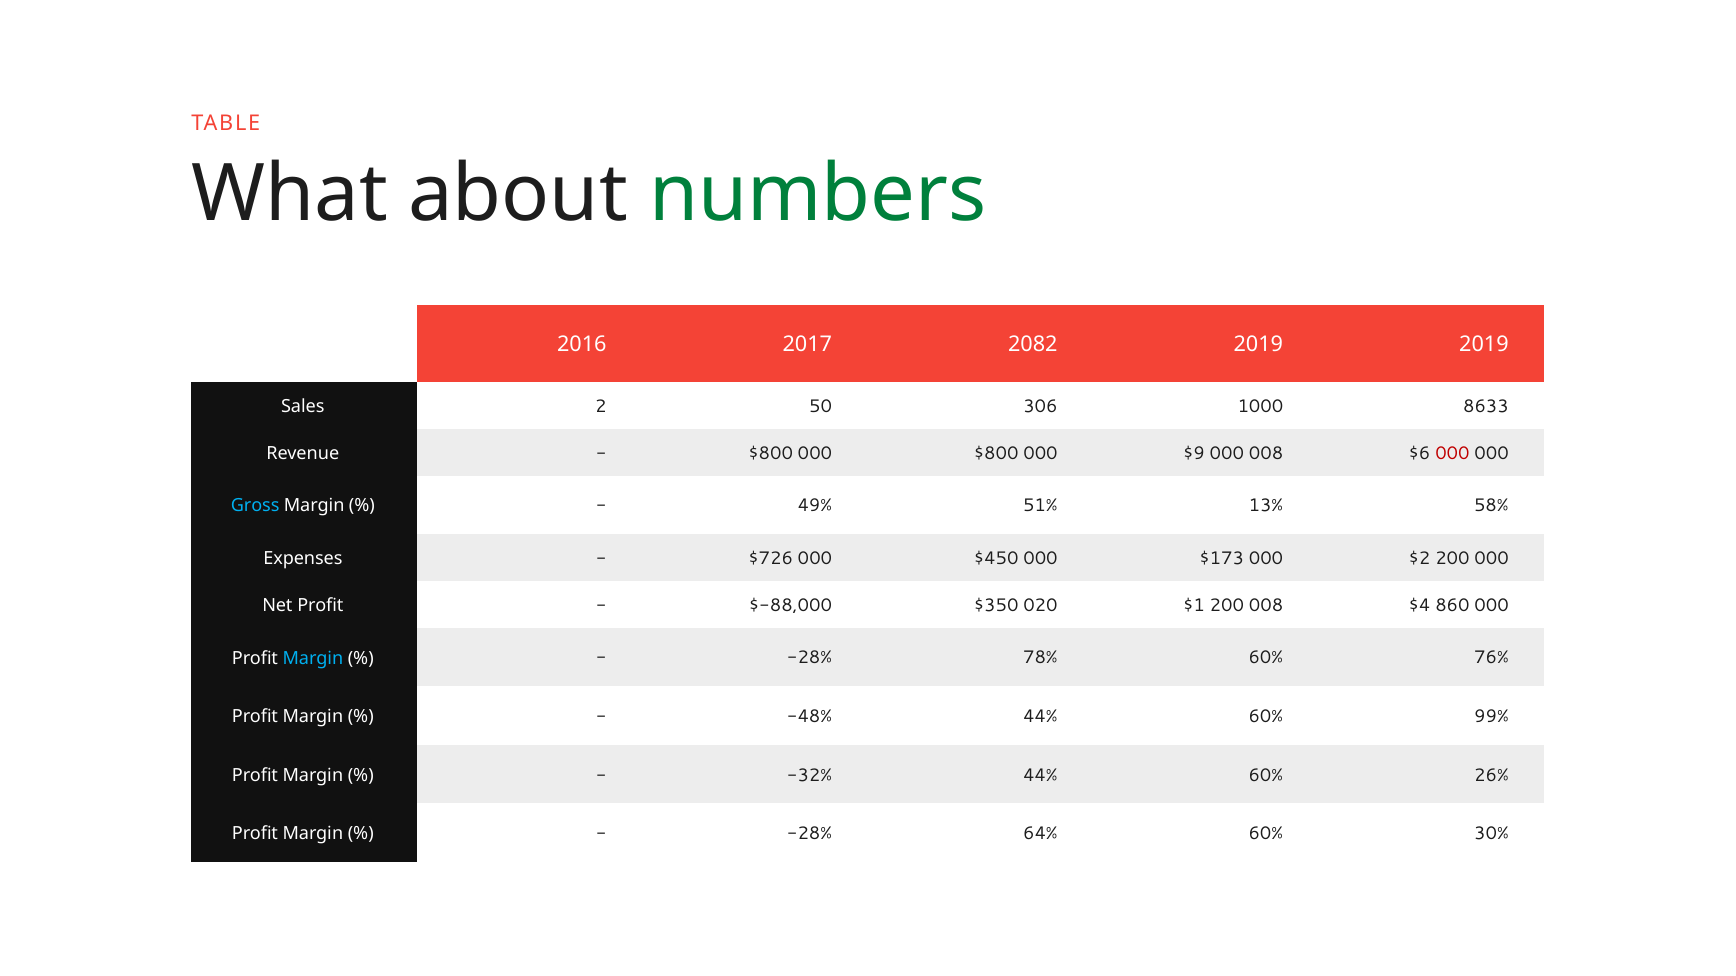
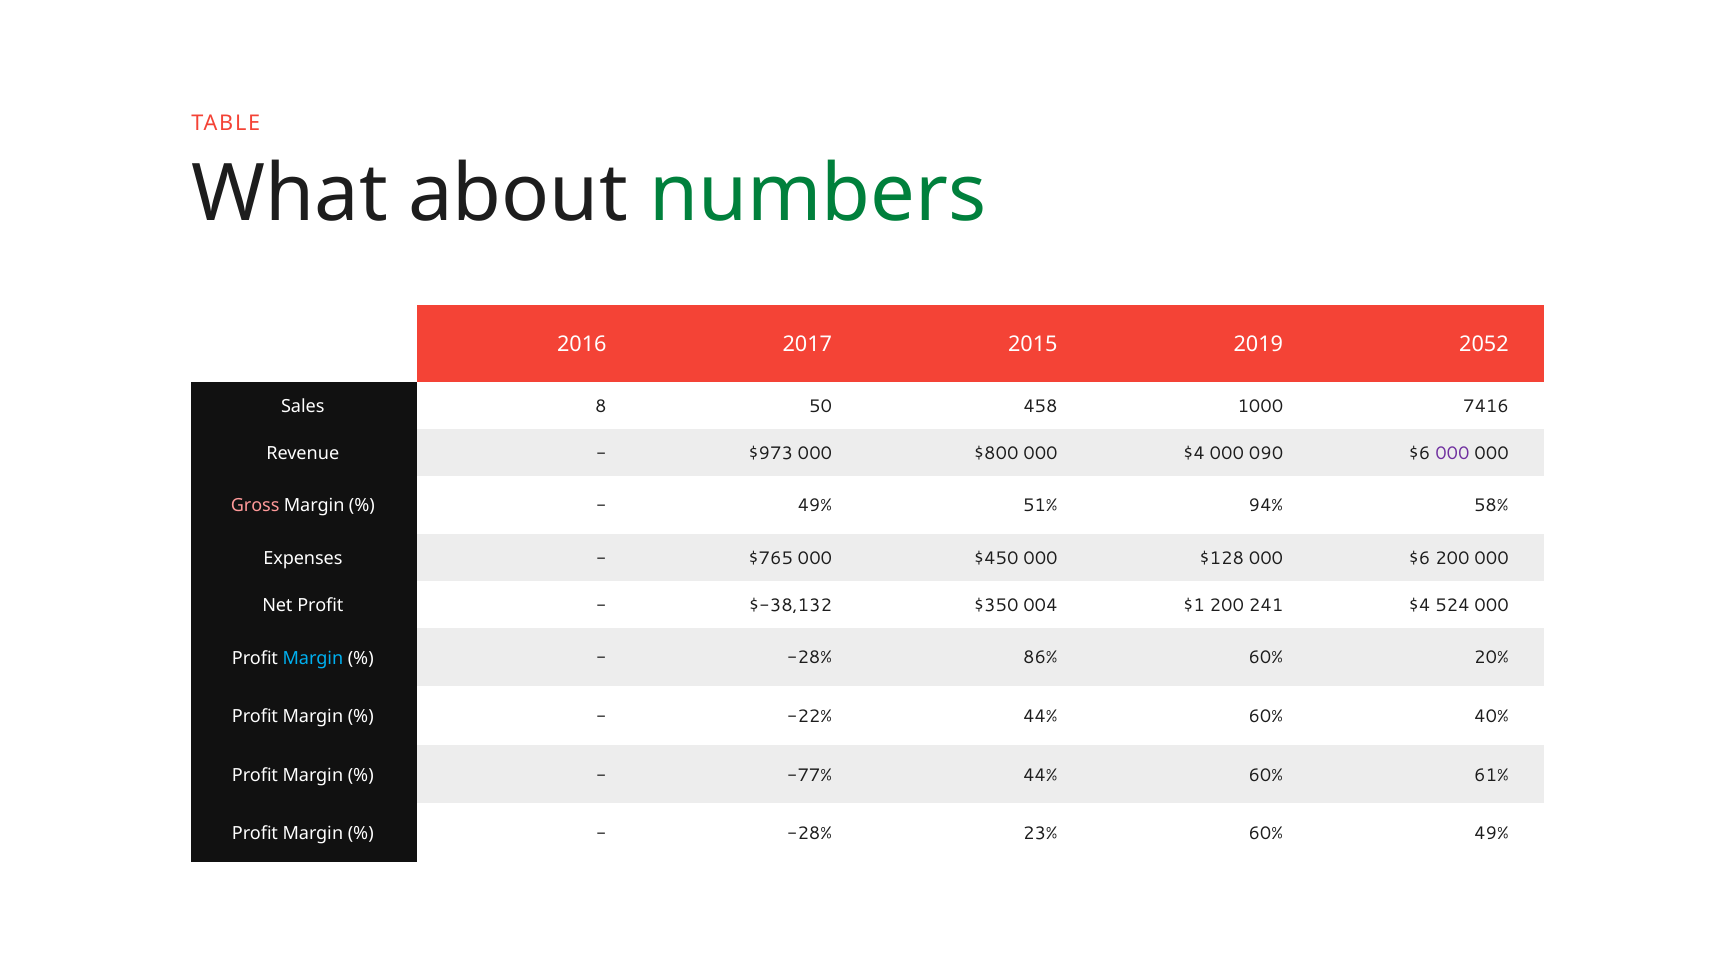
2082: 2082 -> 2015 (1033, 345)
2019 2019: 2019 -> 2052 (1484, 345)
2: 2 -> 8 (601, 406)
306: 306 -> 458 (1040, 406)
8633: 8633 -> 7416 (1486, 406)
$800: $800 -> $973 (771, 453)
000 $9: $9 -> $4 (1194, 453)
000 008: 008 -> 090 (1266, 453)
000 colour: red -> purple (1452, 453)
Gross colour: light blue -> pink (255, 506)
13%: 13% -> 94% (1266, 506)
$726: $726 -> $765 (771, 559)
$173: $173 -> $128 (1222, 559)
000 $2: $2 -> $6 (1419, 559)
$-88,000: $-88,000 -> $-38,132 (790, 606)
020: 020 -> 004 (1040, 606)
200 008: 008 -> 241 (1266, 606)
860: 860 -> 524 (1452, 606)
78%: 78% -> 86% (1040, 658)
76%: 76% -> 20% (1491, 658)
-48%: -48% -> -22% (809, 717)
99%: 99% -> 40% (1491, 717)
-32%: -32% -> -77% (809, 775)
26%: 26% -> 61% (1491, 775)
64%: 64% -> 23% (1040, 834)
60% 30%: 30% -> 49% (1491, 834)
